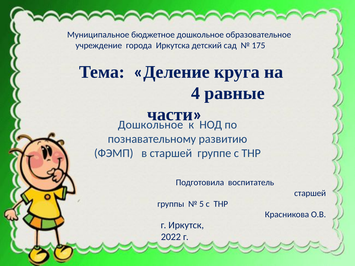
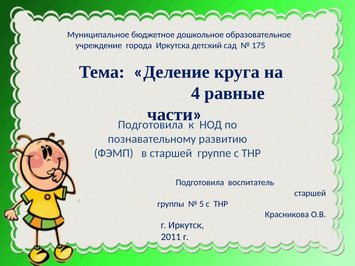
Дошкольное: Дошкольное -> Подготовила (151, 125)
2022: 2022 -> 2011 (171, 237)
